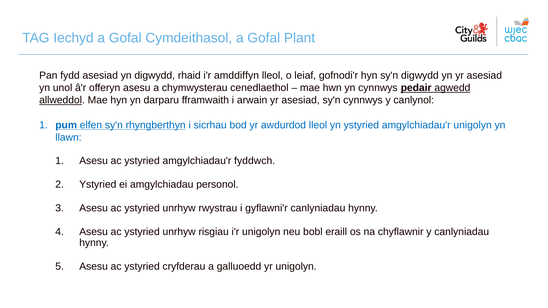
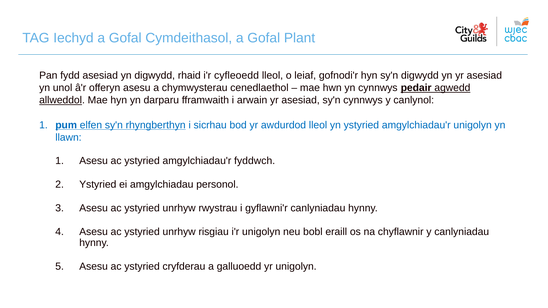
amddiffyn: amddiffyn -> cyfleoedd (236, 76)
